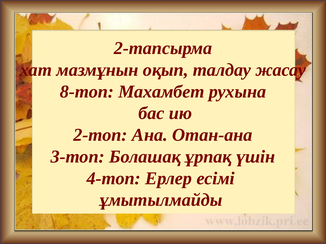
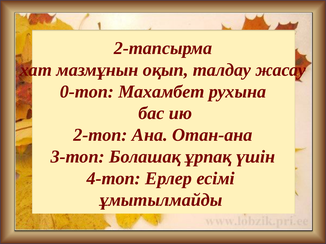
8-топ: 8-топ -> 0-топ (87, 92)
